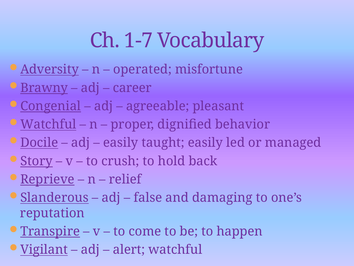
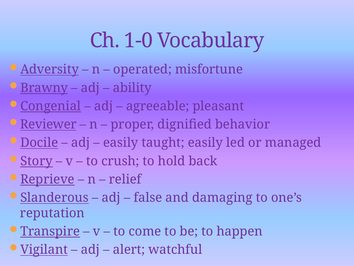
1-7: 1-7 -> 1-0 (138, 40)
career: career -> ability (132, 88)
Watchful: Watchful -> Reviewer (48, 124)
